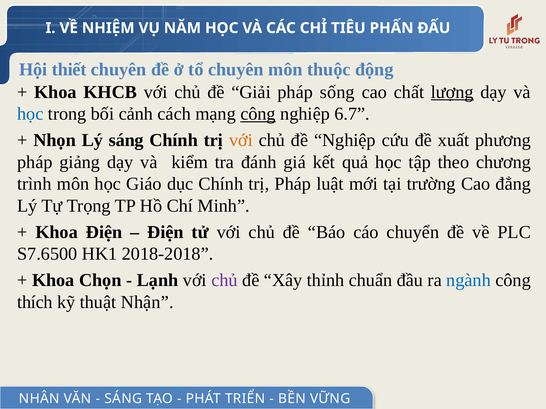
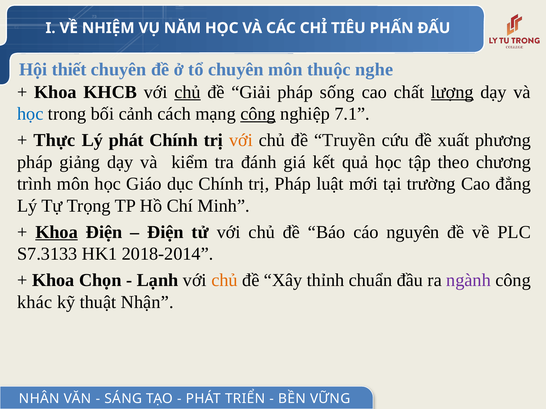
động: động -> nghe (374, 70)
chủ underline: none -> present (188, 92)
6.7: 6.7 -> 7.1 (352, 114)
Nhọn: Nhọn -> Thực (54, 140)
Lý sáng: sáng -> phát (126, 140)
đề Nghiệp: Nghiệp -> Truyền (345, 140)
Khoa underline: none -> present (57, 232)
chuyển: chuyển -> nguyên (413, 232)
S7.6500: S7.6500 -> S7.3133 (47, 254)
2018-2018: 2018-2018 -> 2018-2014 (168, 254)
chủ colour: purple -> orange (224, 281)
ngành colour: blue -> purple (469, 281)
thích: thích -> khác (35, 302)
